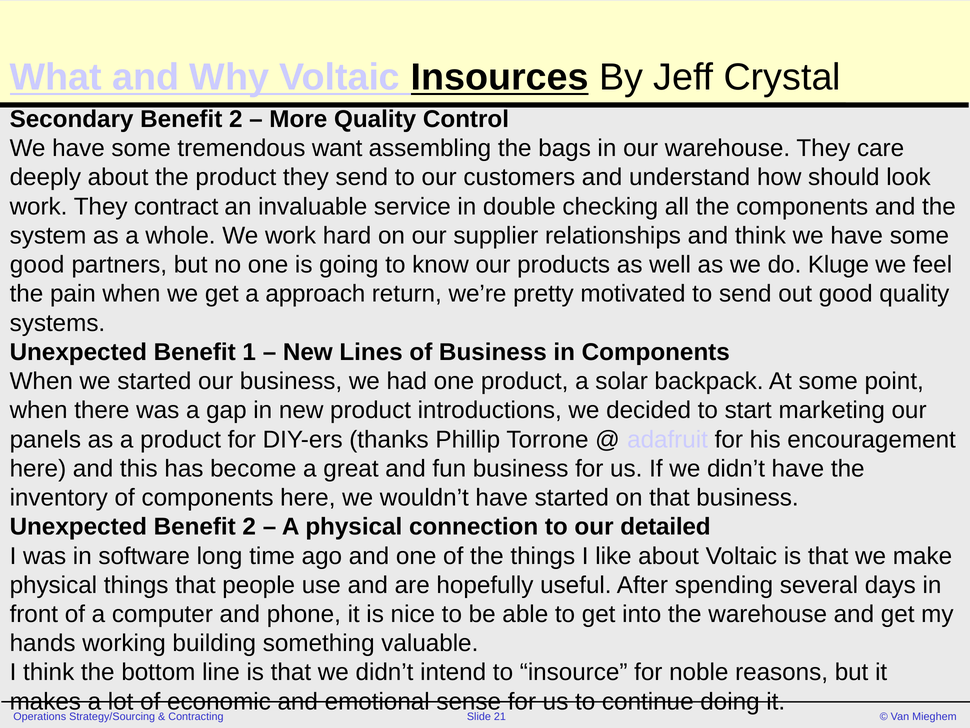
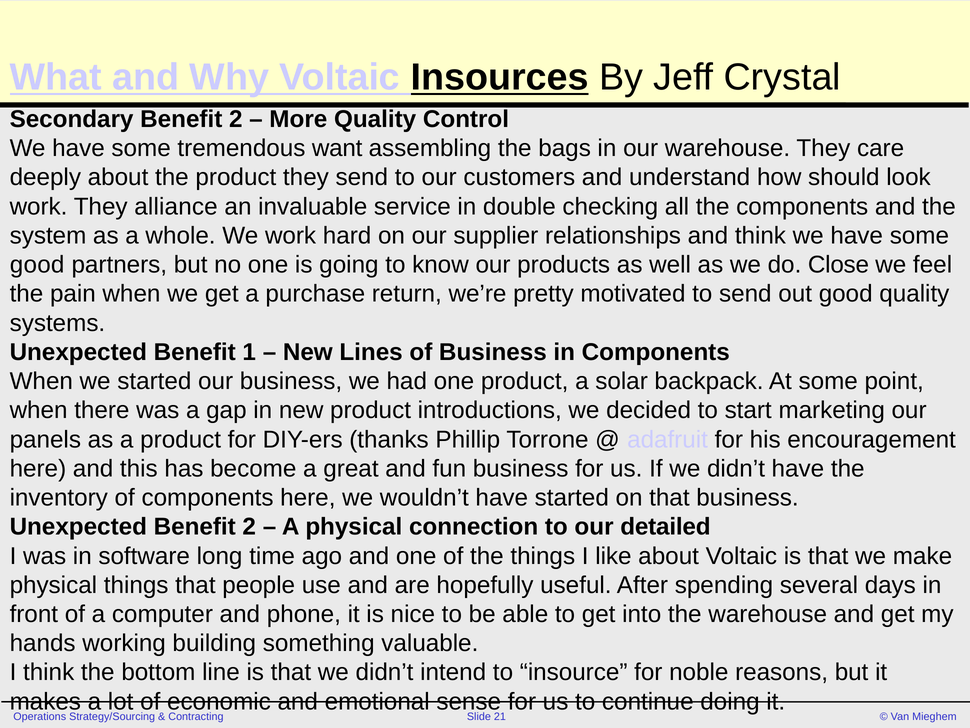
contract: contract -> alliance (176, 206)
Kluge: Kluge -> Close (838, 265)
approach: approach -> purchase (315, 294)
